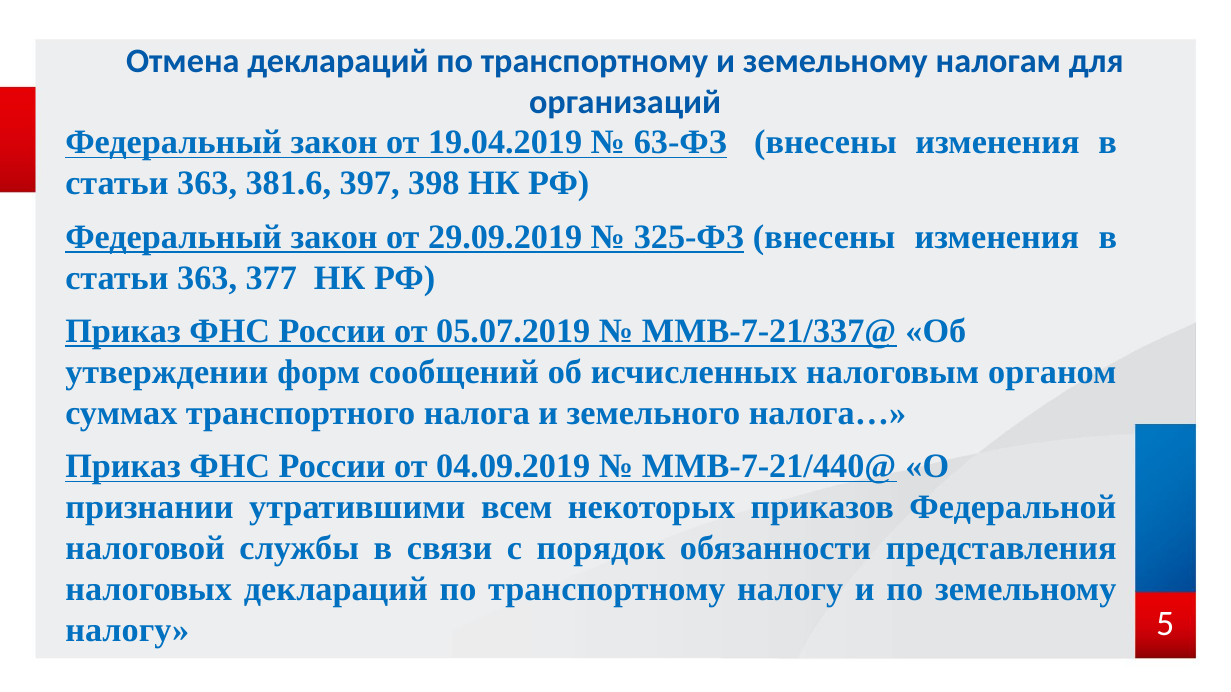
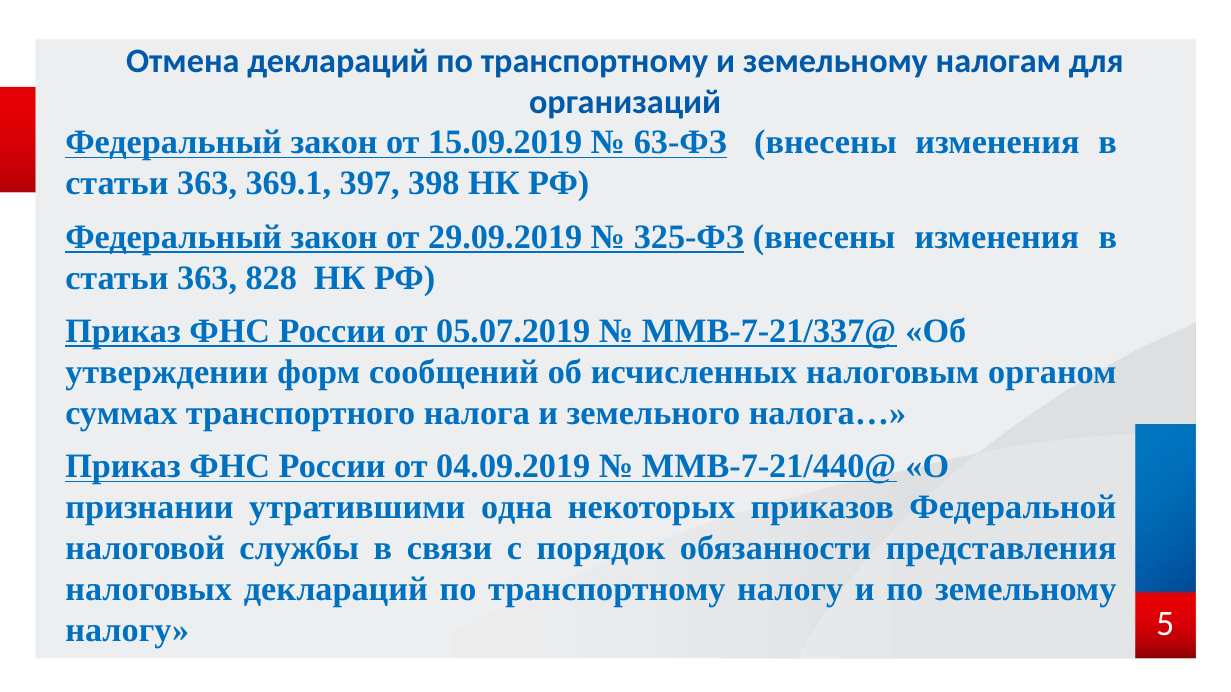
19.04.2019: 19.04.2019 -> 15.09.2019 (505, 142)
381.6: 381.6 -> 369.1 (288, 184)
377: 377 -> 828 (271, 278)
всем: всем -> одна (517, 508)
